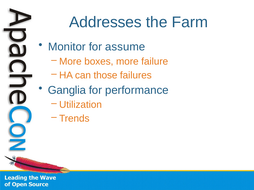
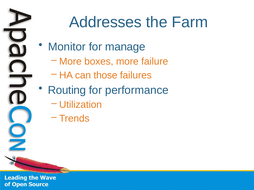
assume: assume -> manage (125, 47)
Ganglia: Ganglia -> Routing (67, 90)
